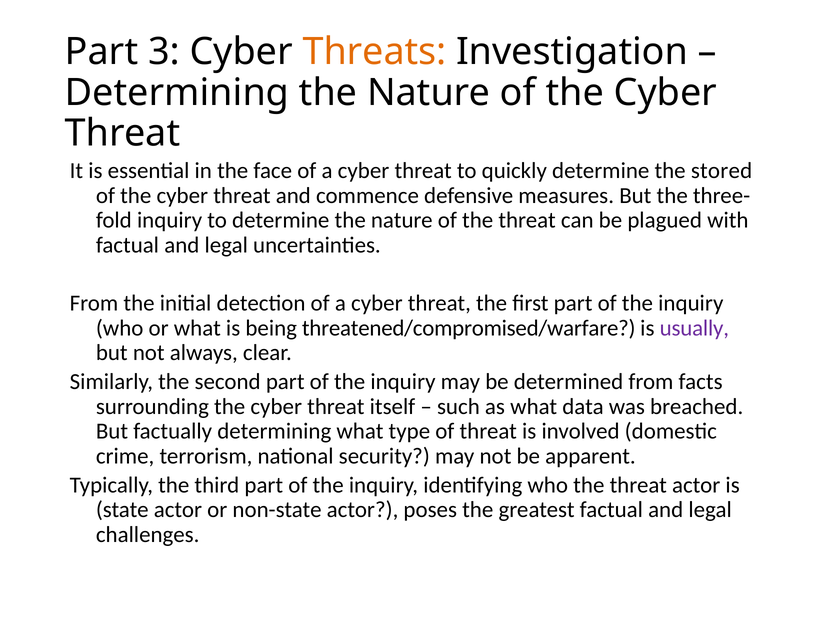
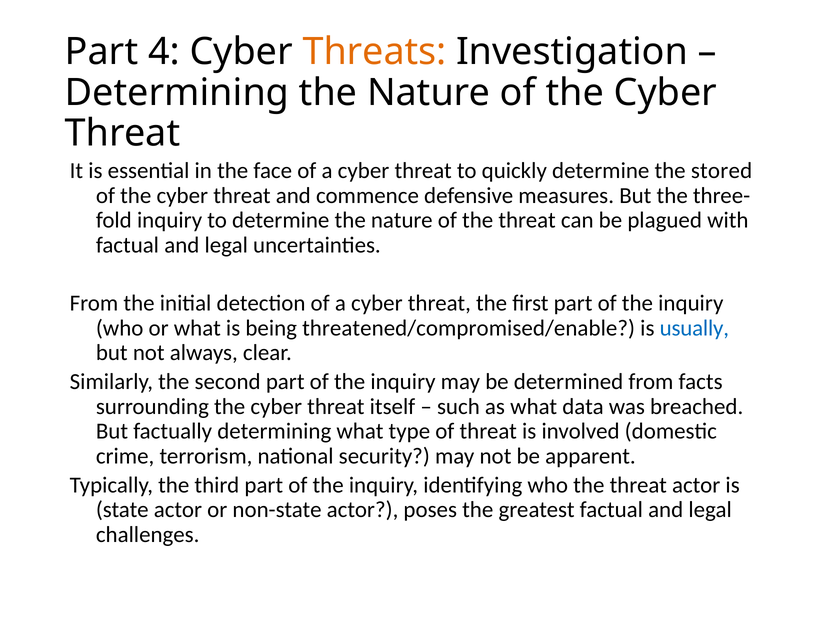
3: 3 -> 4 (164, 52)
threatened/compromised/warfare: threatened/compromised/warfare -> threatened/compromised/enable (469, 328)
usually colour: purple -> blue (694, 328)
